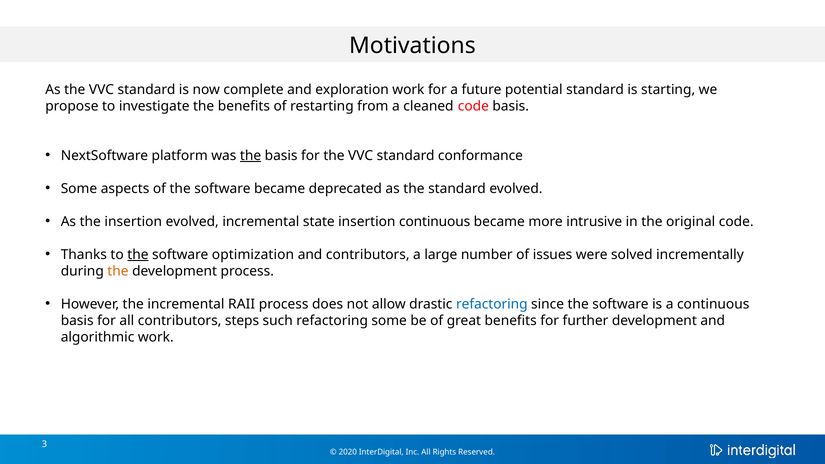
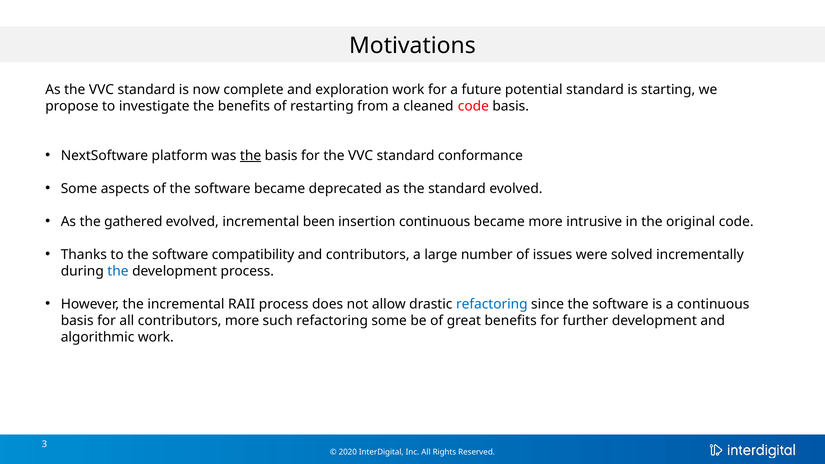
the insertion: insertion -> gathered (133, 222)
state: state -> been (319, 222)
the underline: present -> none (138, 255)
optimization: optimization -> compatibility (253, 255)
the colour: orange -> blue (118, 271)
contributors steps: steps -> more (242, 321)
